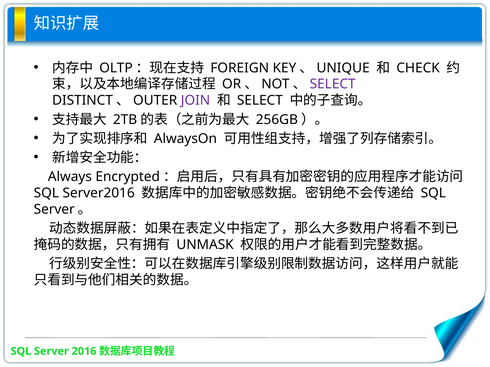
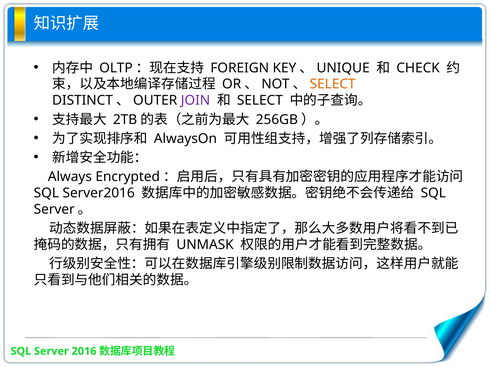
SELECT colour: purple -> orange (333, 84)
